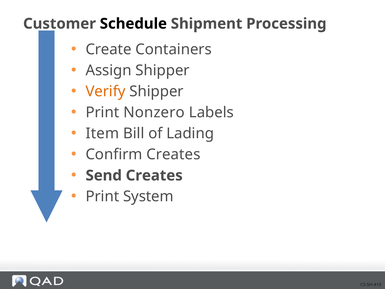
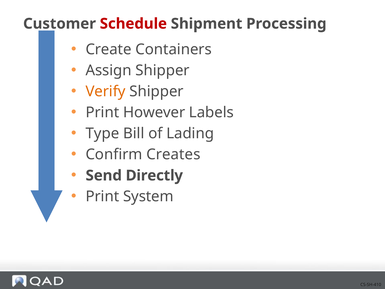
Schedule colour: black -> red (133, 24)
Nonzero: Nonzero -> However (154, 112)
Item: Item -> Type (102, 133)
Send Creates: Creates -> Directly (154, 175)
